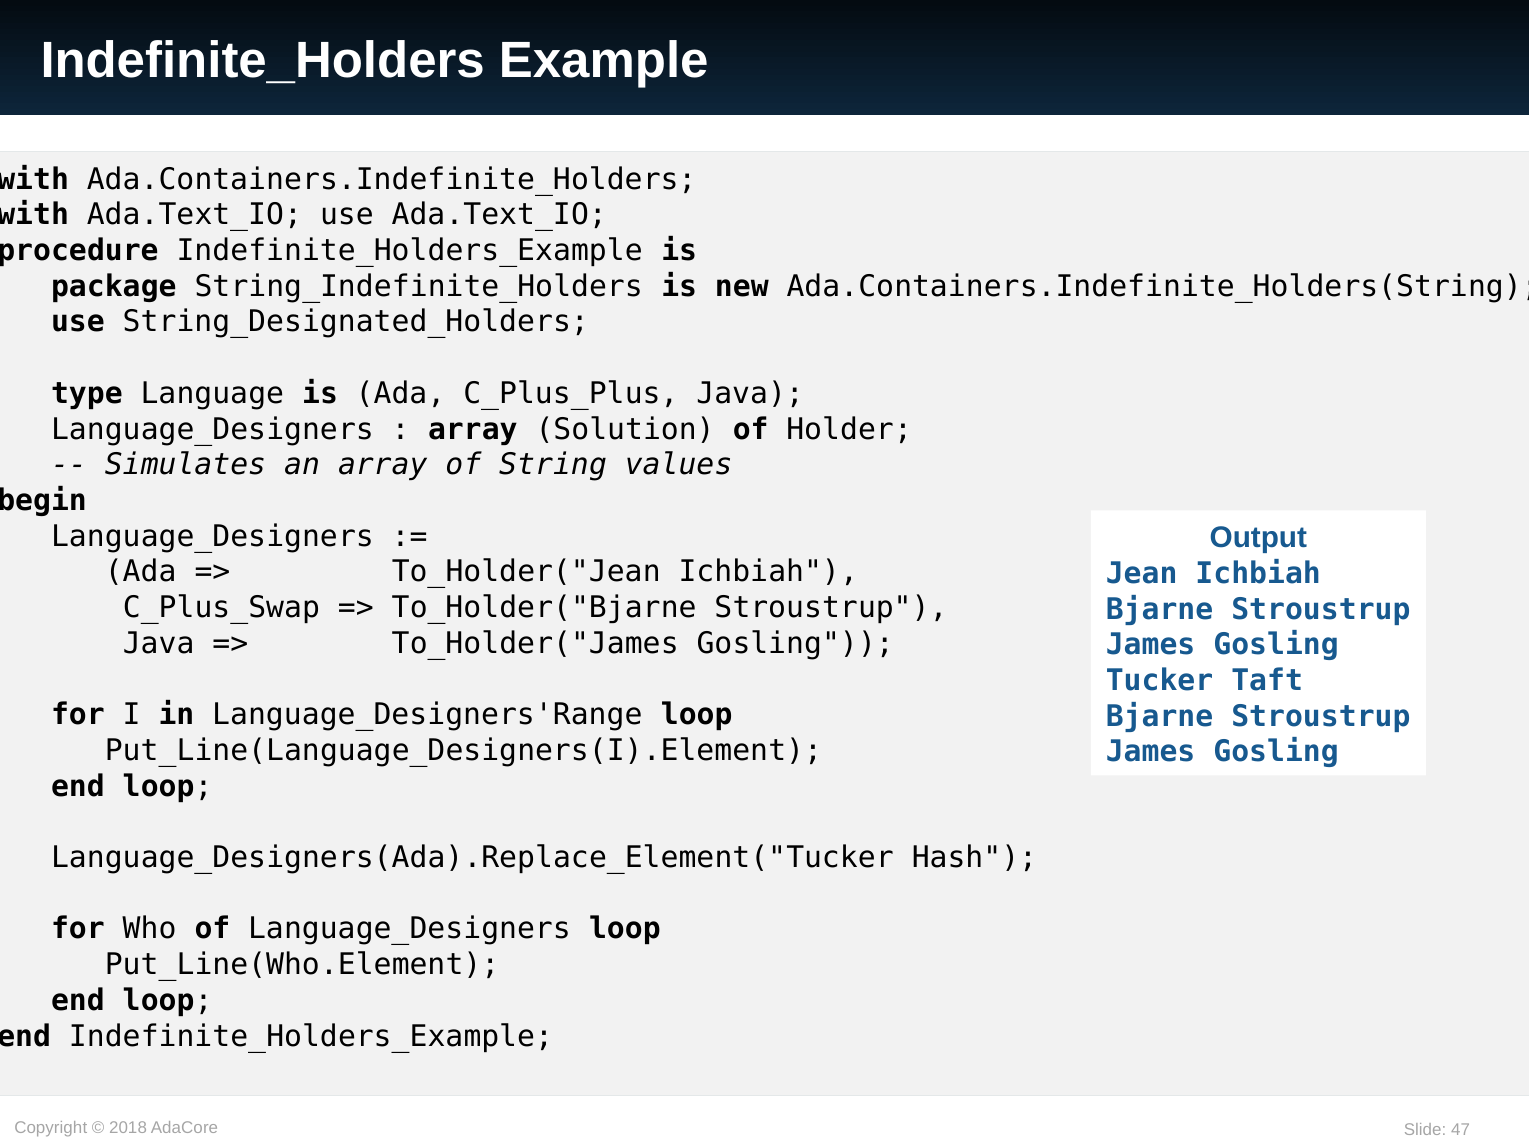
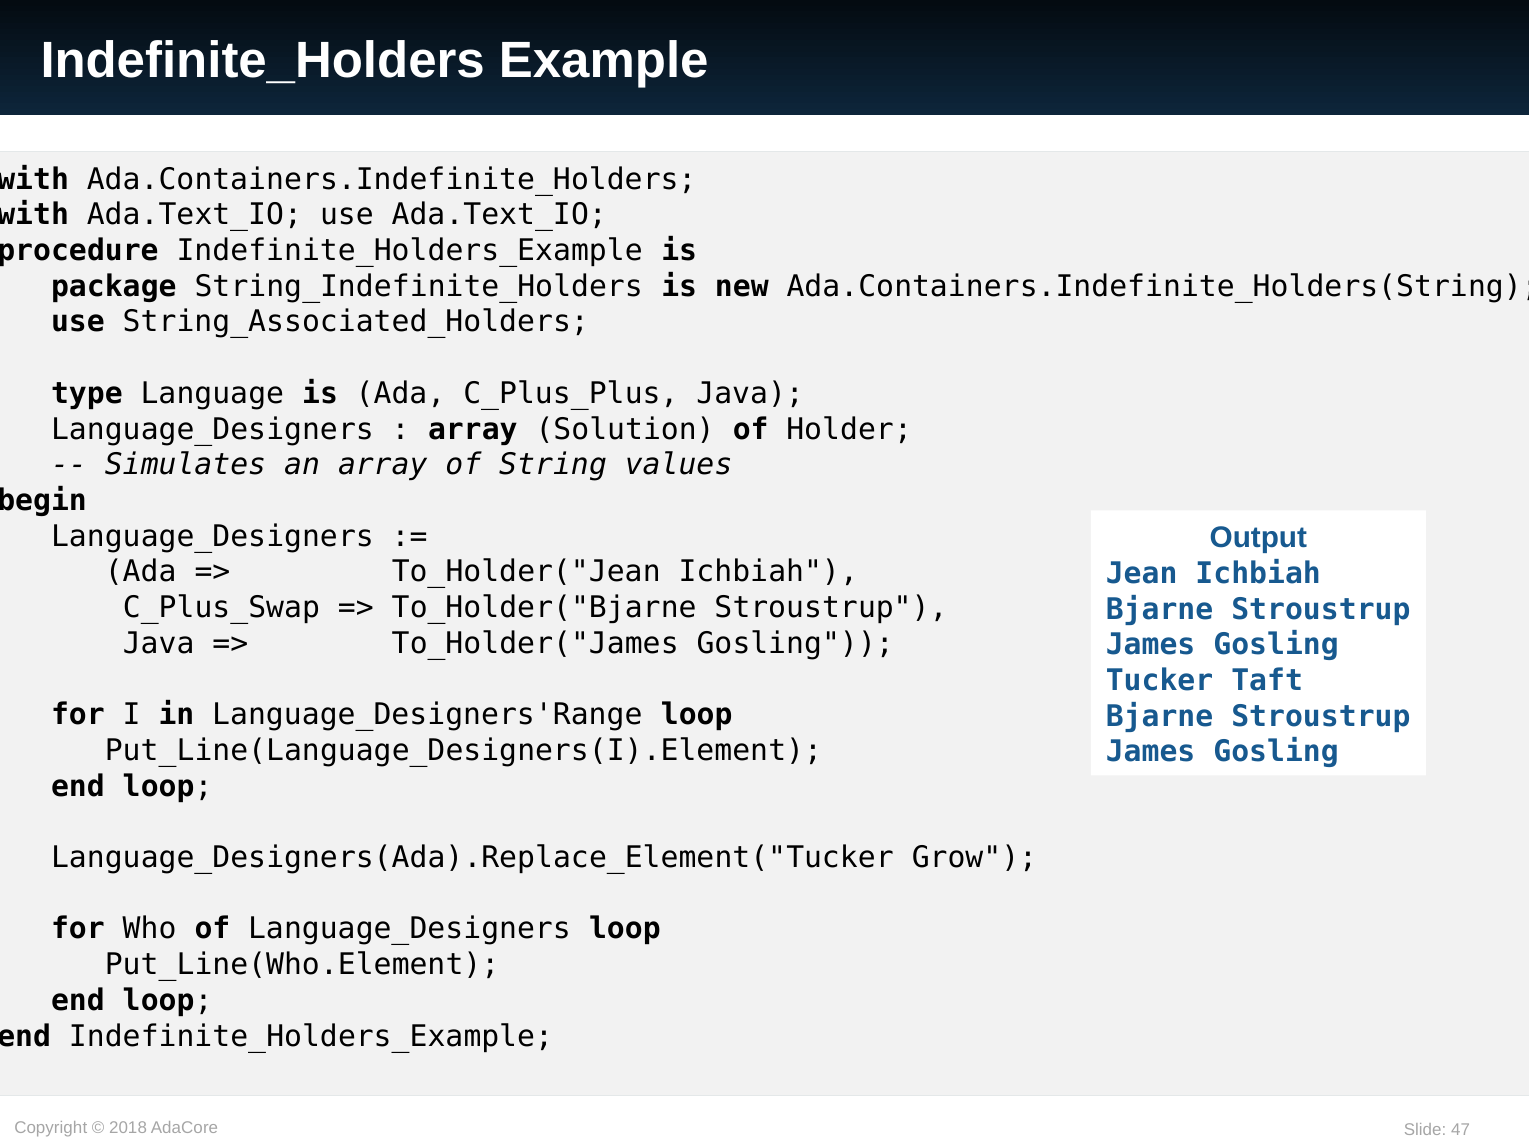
String_Designated_Holders: String_Designated_Holders -> String_Associated_Holders (356, 322)
Hash: Hash -> Grow (974, 858)
